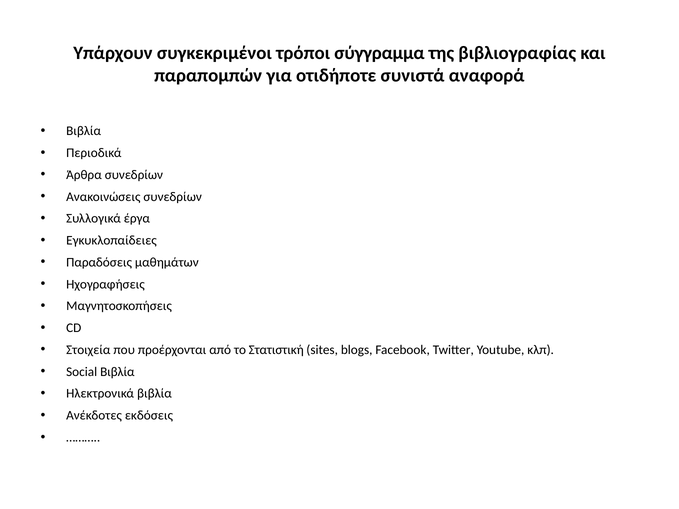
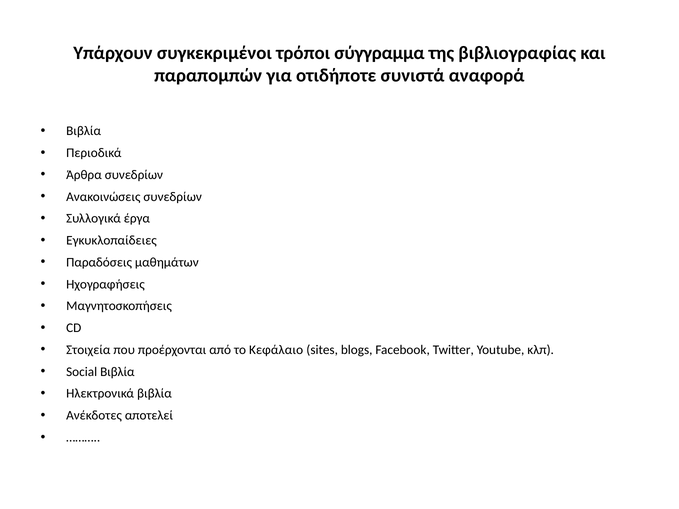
Στατιστική: Στατιστική -> Κεφάλαιο (276, 350)
εκδόσεις: εκδόσεις -> αποτελεί (149, 416)
